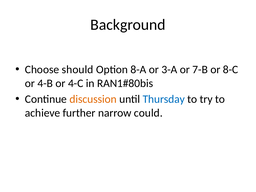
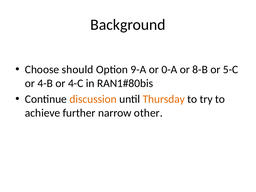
8-A: 8-A -> 9-A (138, 70)
3-A: 3-A -> 0-A (169, 70)
7-B: 7-B -> 8-B (200, 70)
8-C: 8-C -> 5-C (231, 70)
Thursday colour: blue -> orange (164, 99)
could: could -> other (148, 113)
